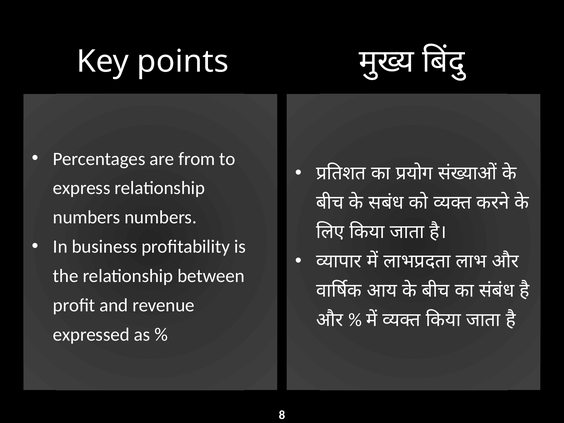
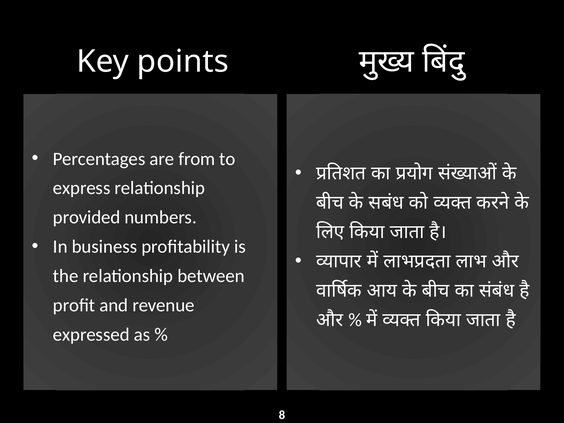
numbers: numbers -> provided (87, 217)
